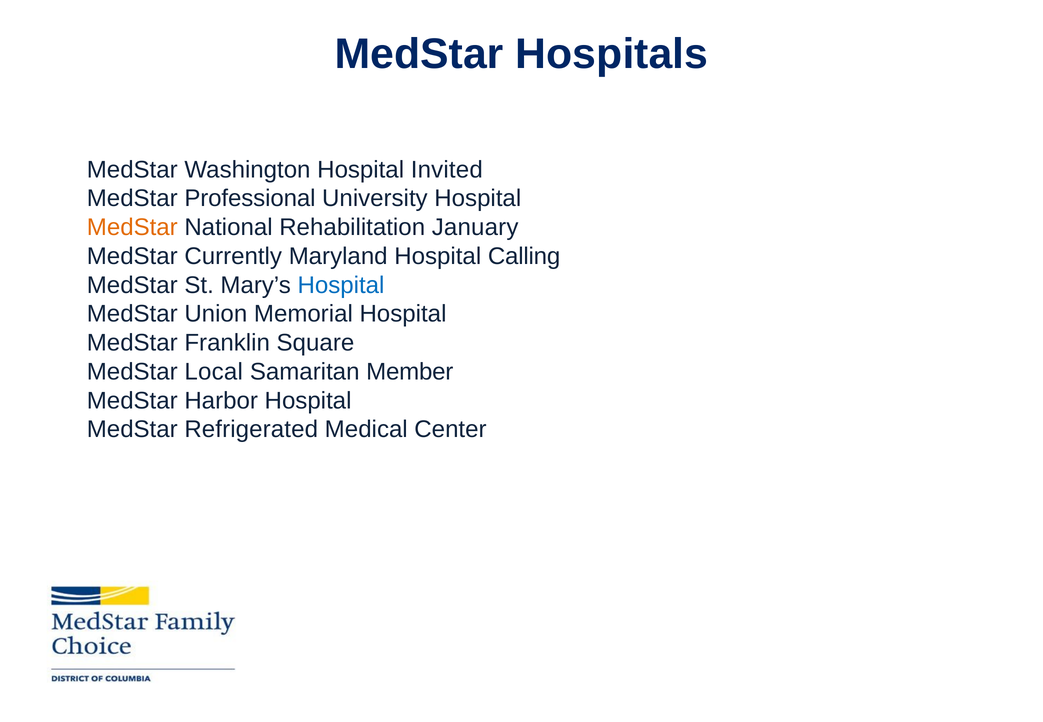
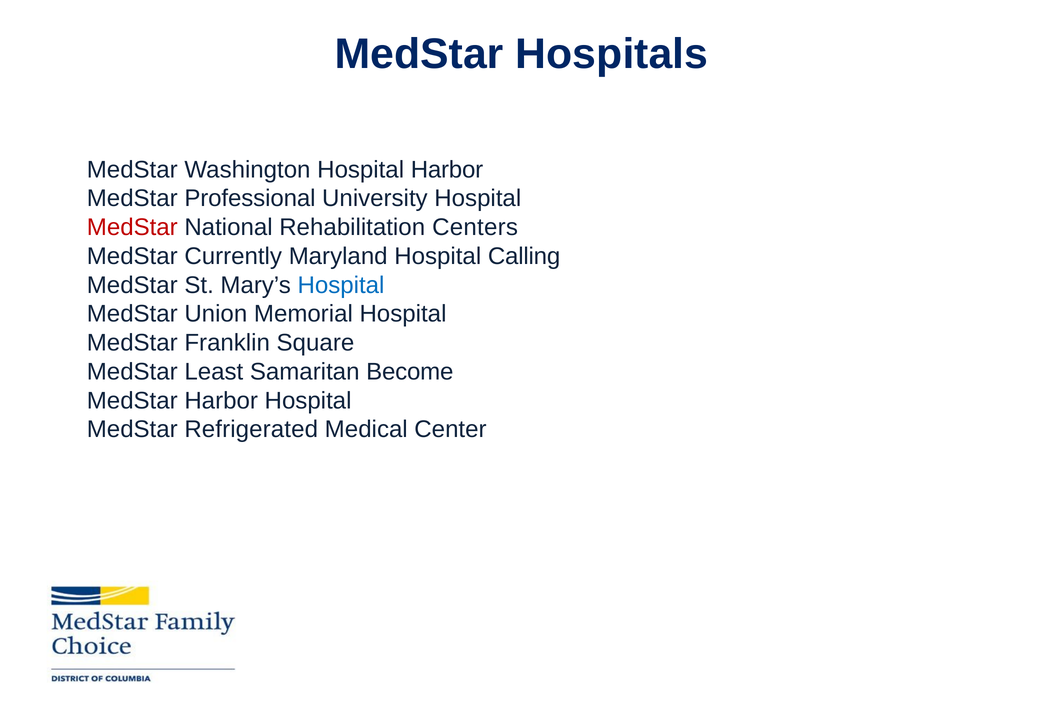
Hospital Invited: Invited -> Harbor (447, 170)
MedStar colour: orange -> red (132, 227)
January: January -> Centers (475, 227)
Local: Local -> Least (214, 372)
Member: Member -> Become (410, 372)
